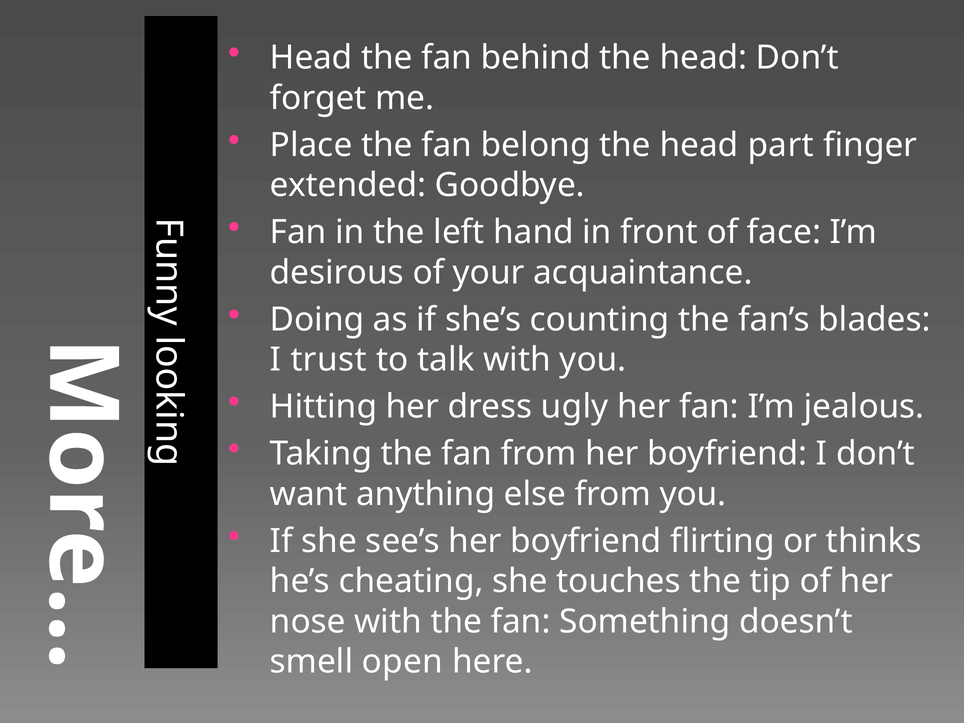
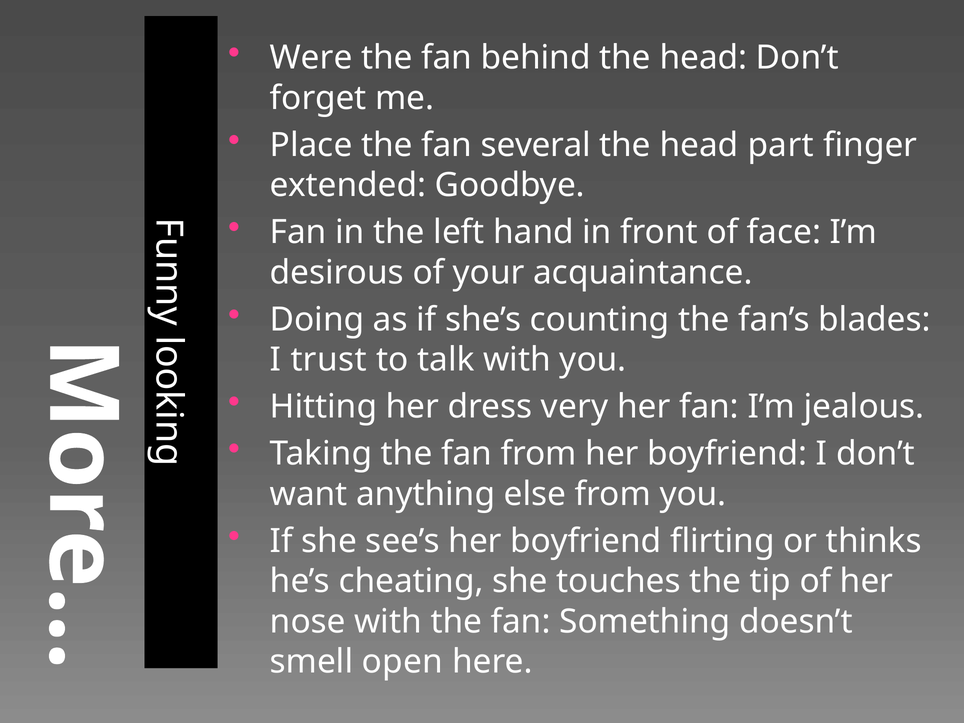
Head: Head -> Were (311, 58)
belong: belong -> several (536, 145)
ugly: ugly -> very (575, 407)
